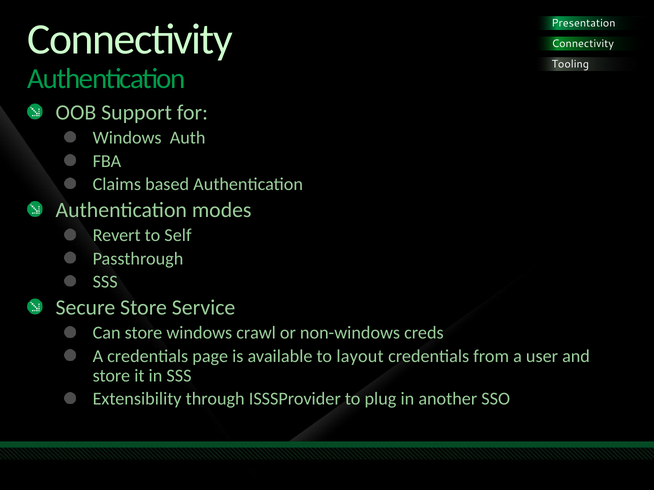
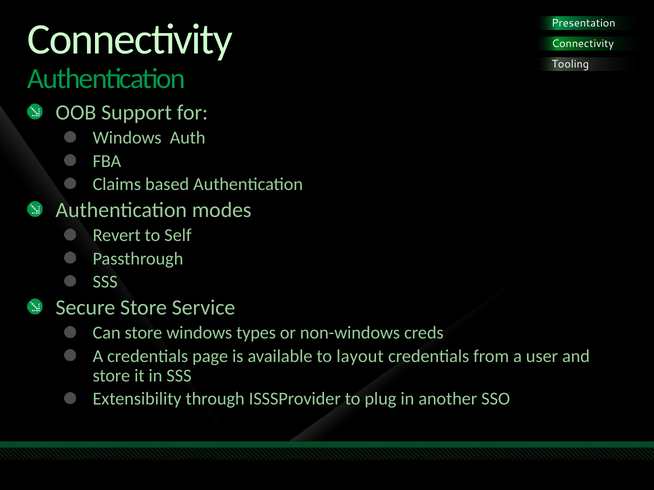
crawl: crawl -> types (256, 333)
